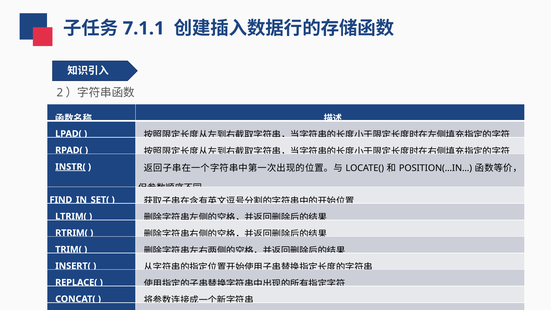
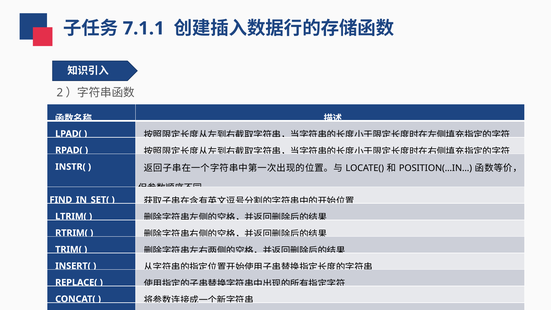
INSTR( underline: present -> none (70, 167)
